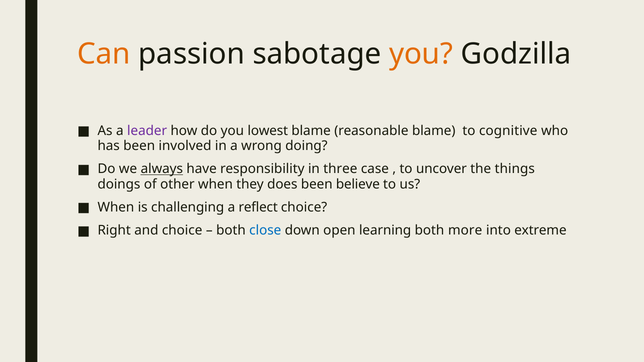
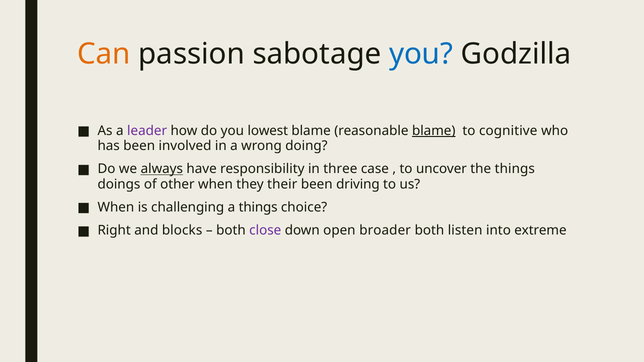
you colour: orange -> blue (421, 54)
blame underline: none -> present (434, 131)
does: does -> their (282, 184)
believe: believe -> driving (358, 184)
a reflect: reflect -> things (258, 208)
and choice: choice -> blocks (182, 231)
close colour: blue -> purple (265, 231)
learning: learning -> broader (385, 231)
more: more -> listen (465, 231)
